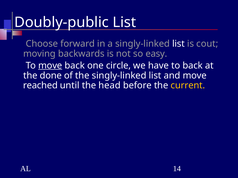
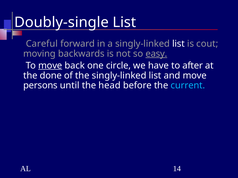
Doubly-public: Doubly-public -> Doubly-single (61, 22)
Choose: Choose -> Careful (42, 44)
easy underline: none -> present (156, 54)
to back: back -> after (193, 66)
reached: reached -> persons (40, 86)
current colour: yellow -> light blue (188, 86)
